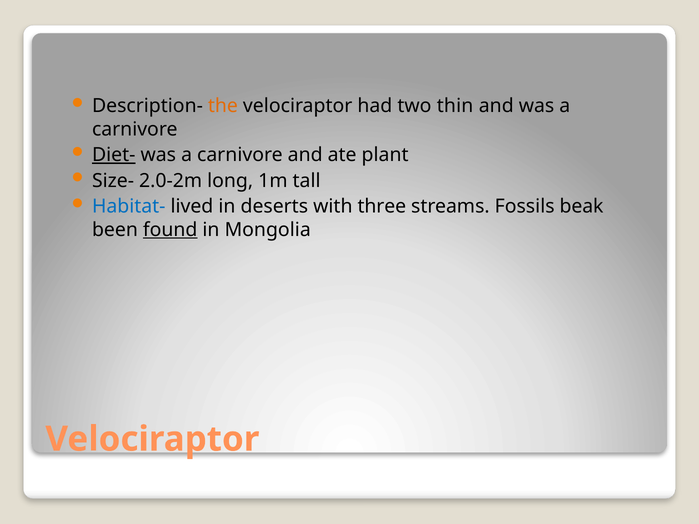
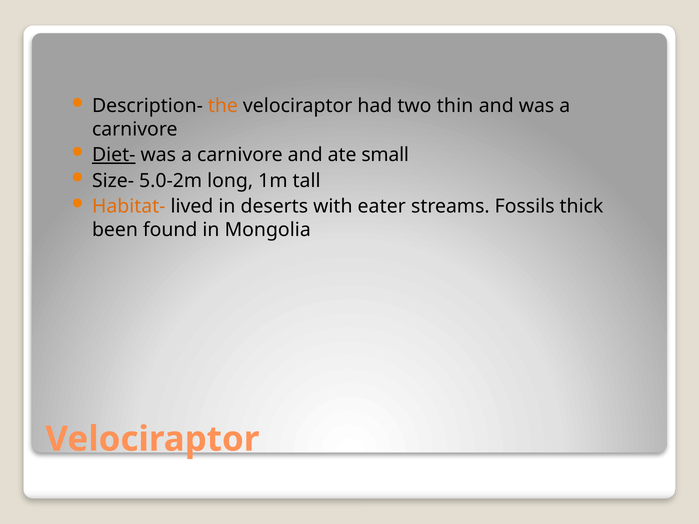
plant: plant -> small (385, 155)
2.0-2m: 2.0-2m -> 5.0-2m (171, 181)
Habitat- colour: blue -> orange (129, 206)
three: three -> eater (382, 206)
beak: beak -> thick (581, 206)
found underline: present -> none (170, 230)
